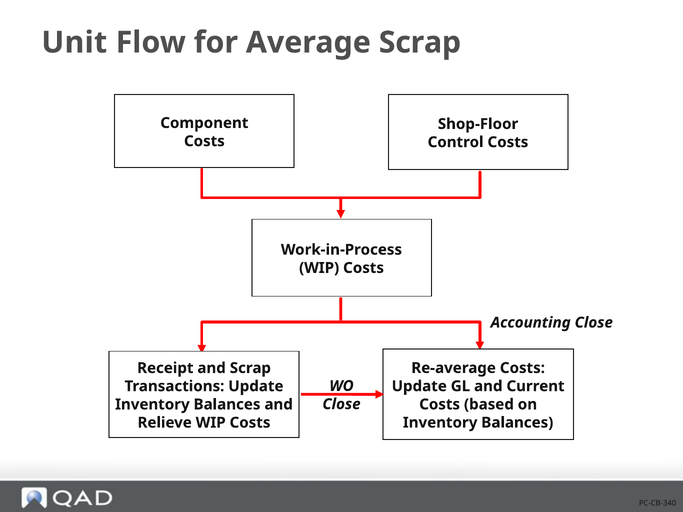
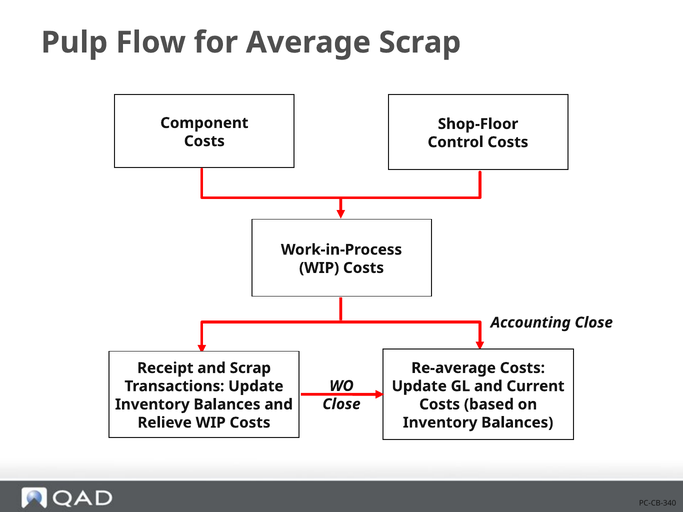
Unit: Unit -> Pulp (74, 43)
